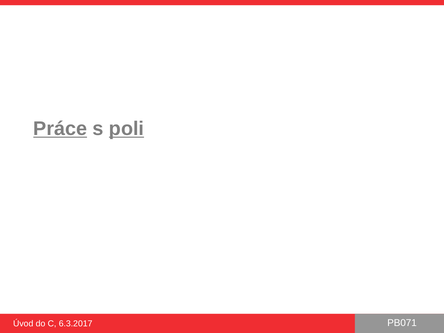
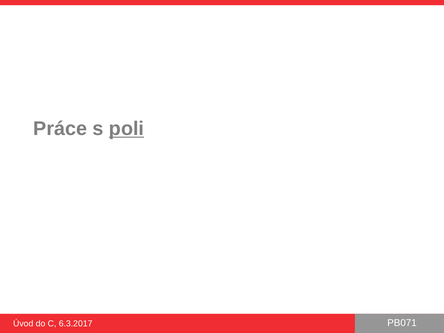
Práce underline: present -> none (60, 129)
